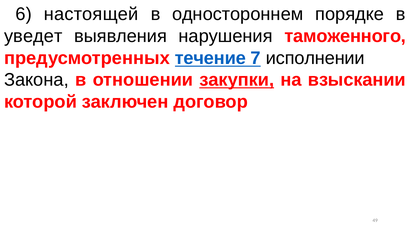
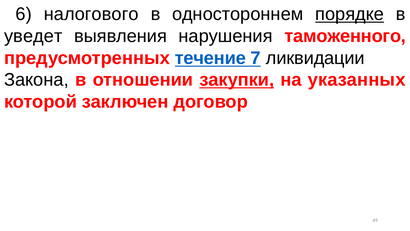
настоящей: настоящей -> налогового (91, 14)
порядке underline: none -> present (350, 14)
исполнении: исполнении -> ликвидации (315, 58)
взыскании: взыскании -> указанных (357, 80)
